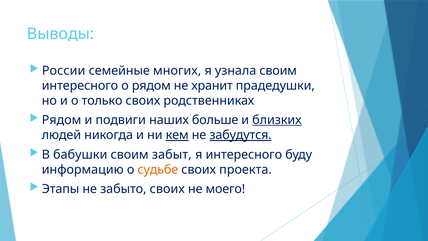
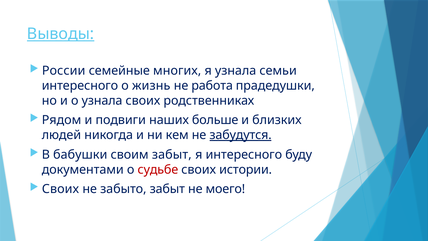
Выводы underline: none -> present (61, 34)
узнала своим: своим -> семьи (278, 71)
о рядом: рядом -> жизнь (151, 86)
хранит: хранит -> работа (212, 86)
о только: только -> узнала (102, 101)
близких underline: present -> none (277, 120)
кем underline: present -> none (177, 135)
информацию: информацию -> документами (83, 169)
судьбе colour: orange -> red (158, 169)
проекта: проекта -> истории (246, 169)
Этапы: Этапы -> Своих (60, 189)
забыто своих: своих -> забыт (167, 189)
